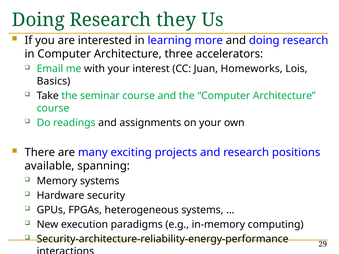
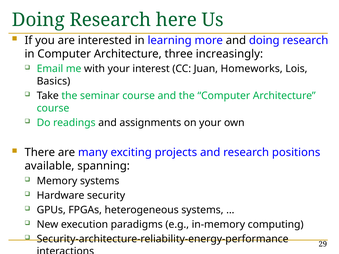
they: they -> here (176, 20)
accelerators: accelerators -> increasingly (229, 54)
